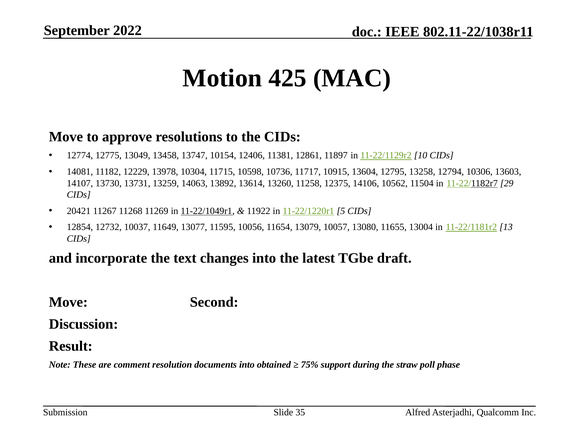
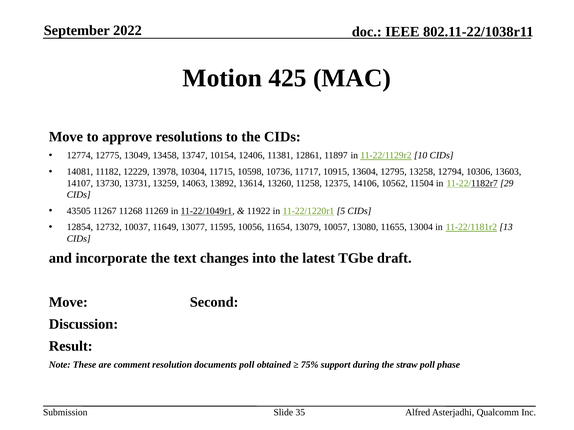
20421: 20421 -> 43505 (79, 211)
documents into: into -> poll (247, 365)
